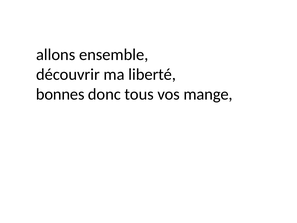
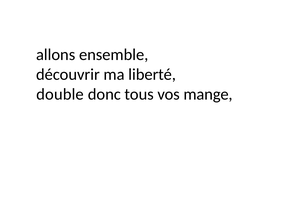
bonnes: bonnes -> double (60, 94)
